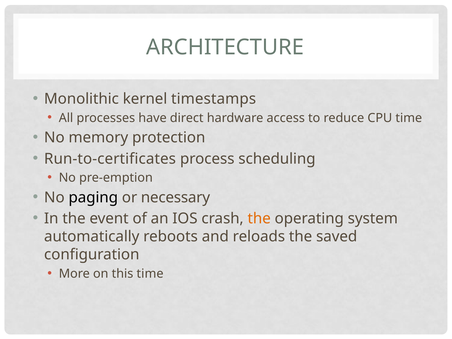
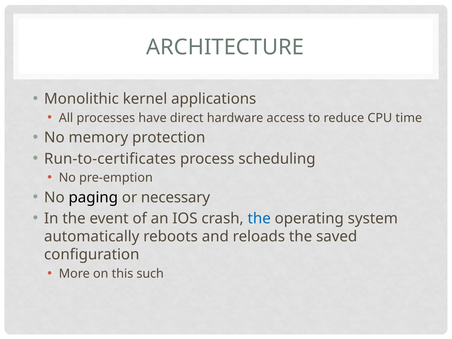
timestamps: timestamps -> applications (214, 99)
the colour: orange -> blue (259, 218)
this time: time -> such (150, 274)
